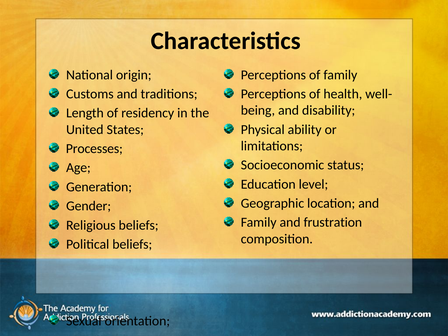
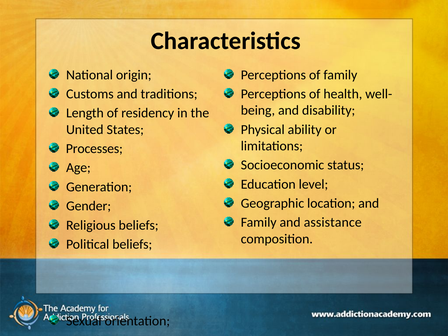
frustration: frustration -> assistance (333, 222)
